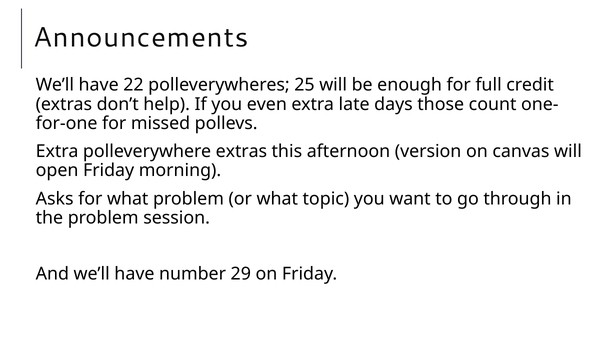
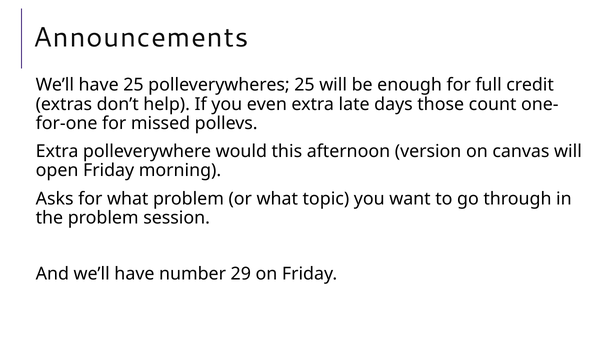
have 22: 22 -> 25 (133, 85)
polleverywhere extras: extras -> would (241, 152)
